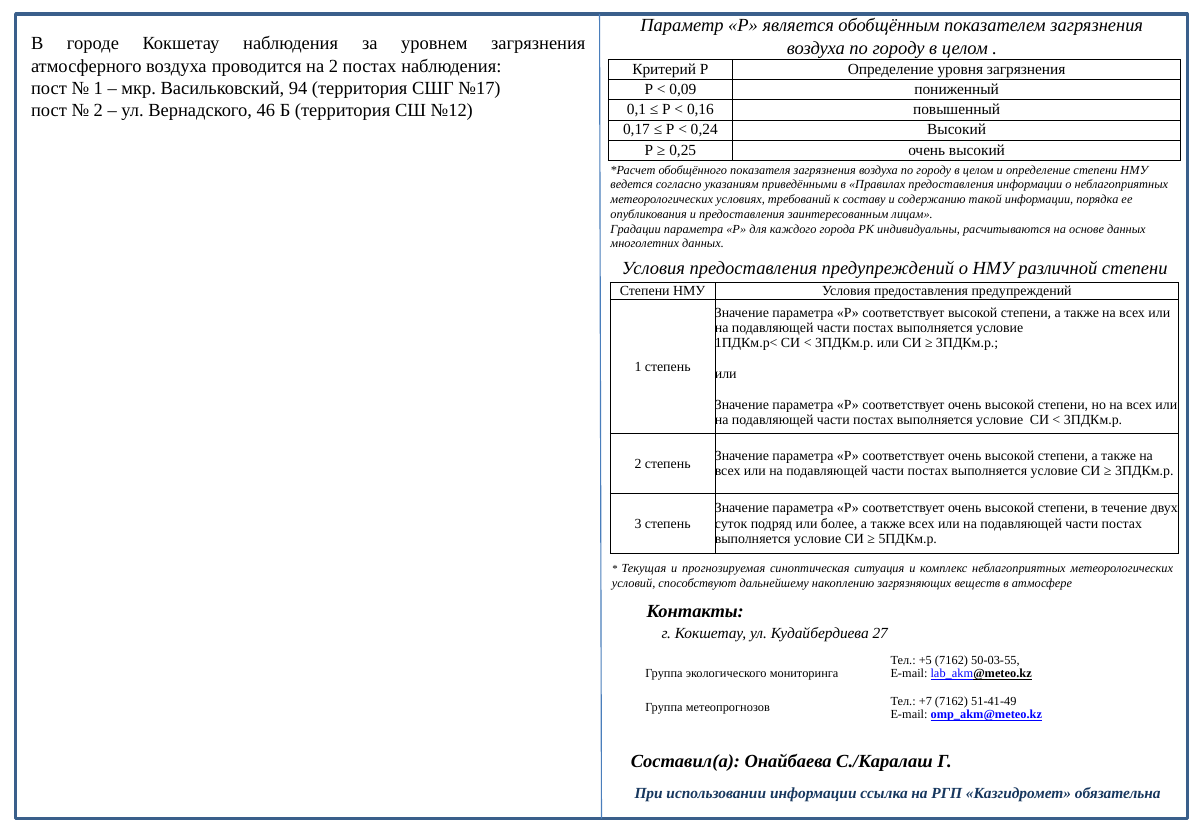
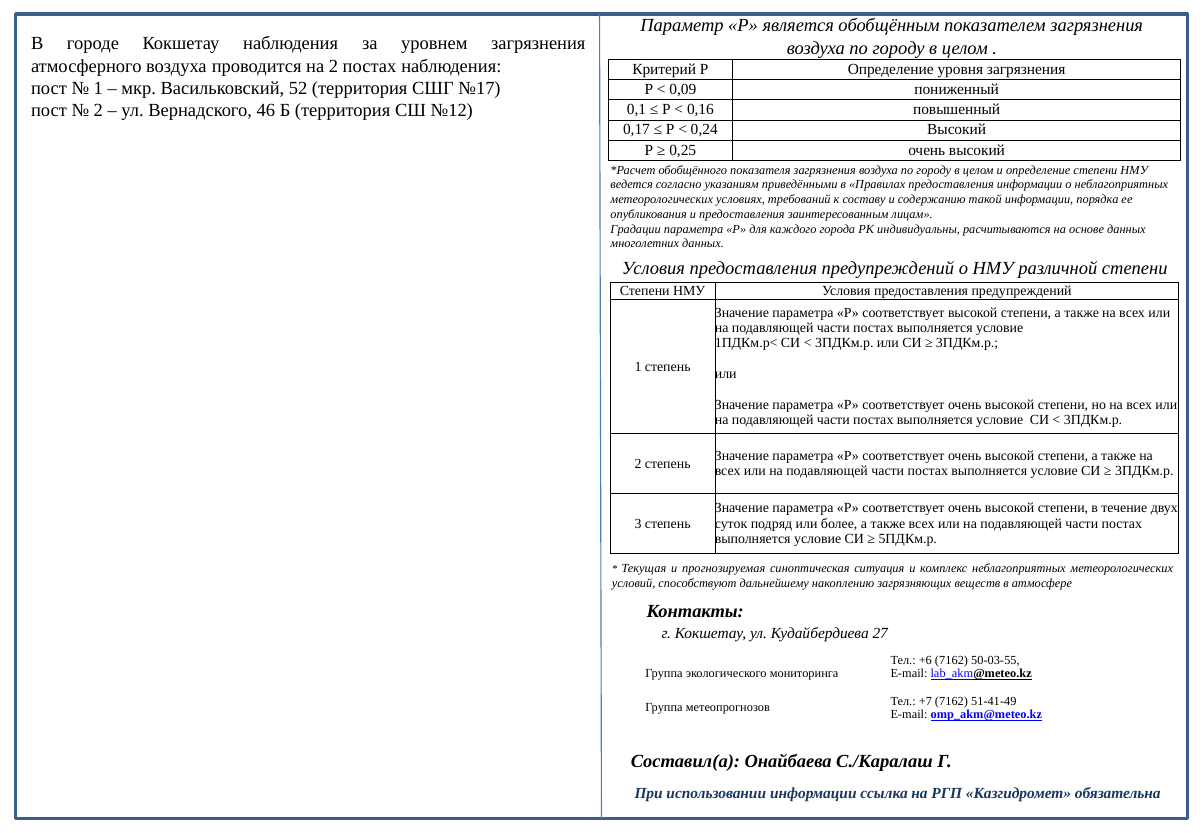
94: 94 -> 52 (298, 88)
+5: +5 -> +6 (925, 660)
